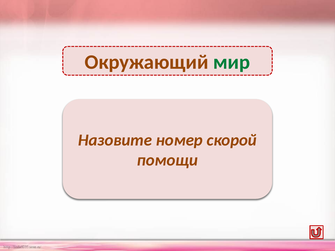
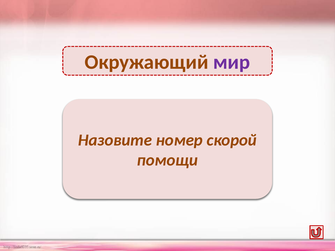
мир colour: green -> purple (232, 62)
